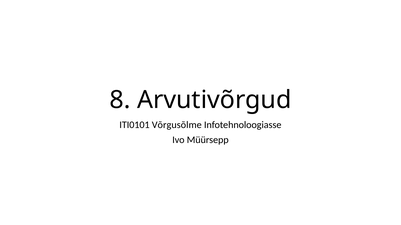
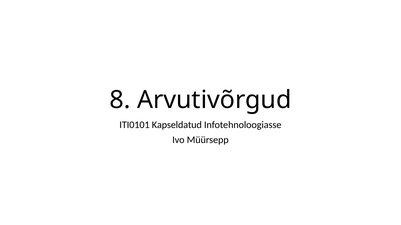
Võrgusõlme: Võrgusõlme -> Kapseldatud (177, 125)
